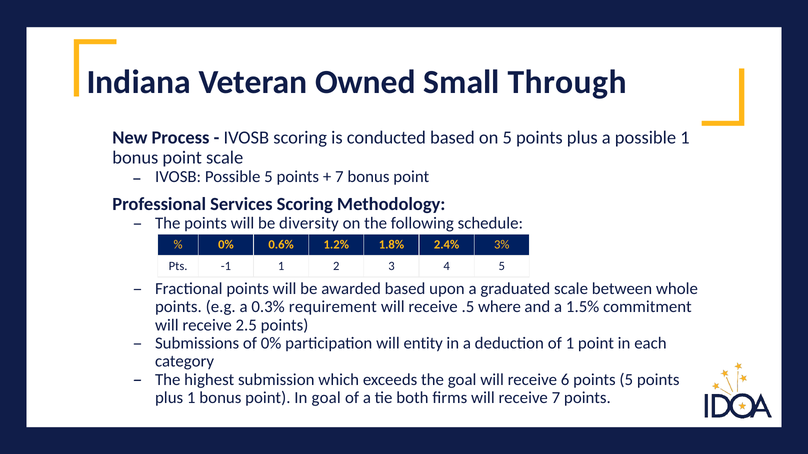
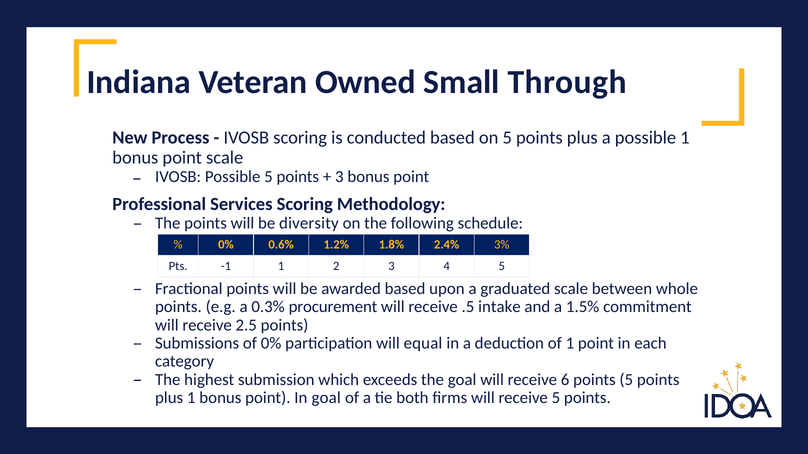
7: 7 -> 3 (339, 177)
requirement: requirement -> procurement (333, 307)
where: where -> intake (499, 307)
entity: entity -> equal (423, 344)
receive 7: 7 -> 5 (556, 398)
